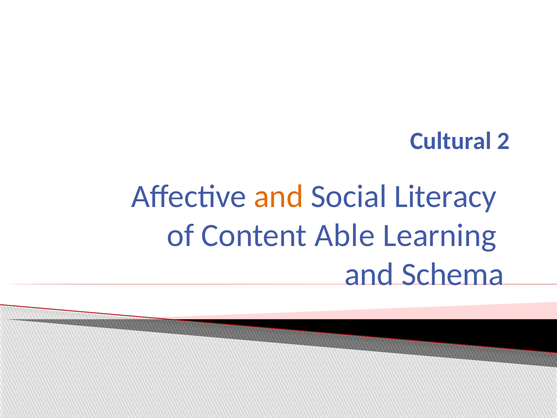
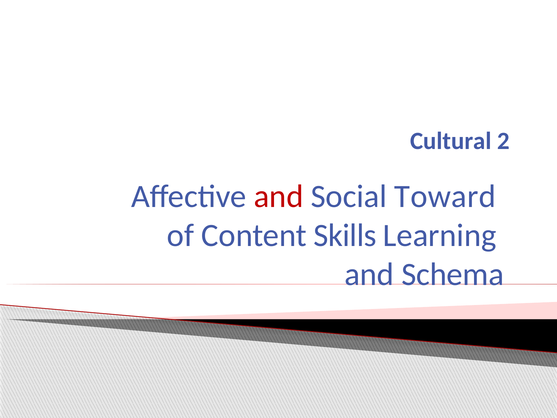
and colour: orange -> red (279, 196)
Literacy: Literacy -> Toward (445, 196)
Able: Able -> Skills (345, 235)
